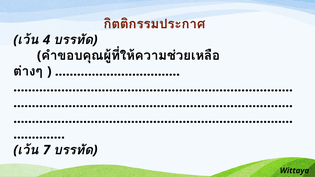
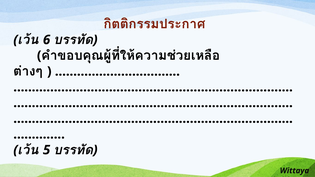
4: 4 -> 6 (47, 40)
7: 7 -> 5 (47, 150)
